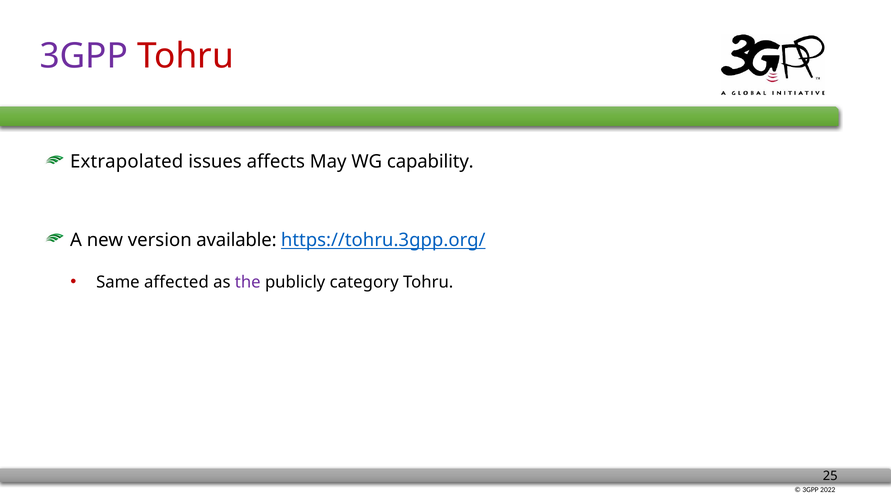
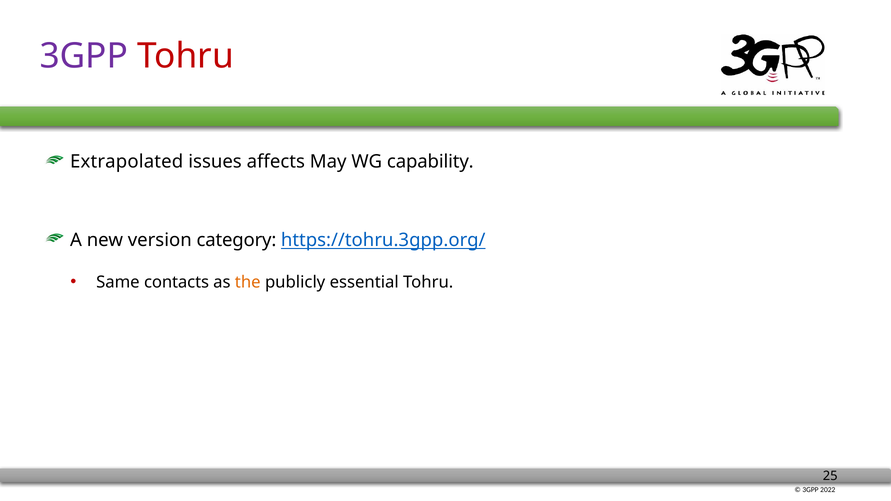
available: available -> category (236, 240)
affected: affected -> contacts (177, 282)
the colour: purple -> orange (248, 282)
category: category -> essential (364, 282)
